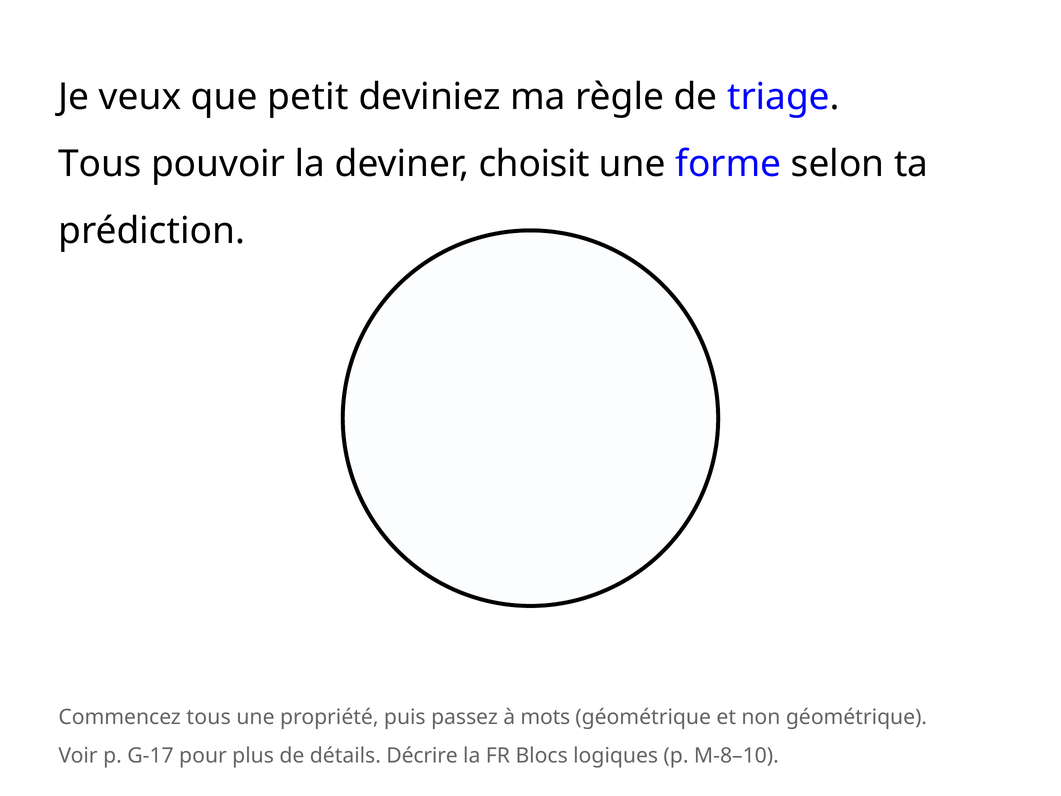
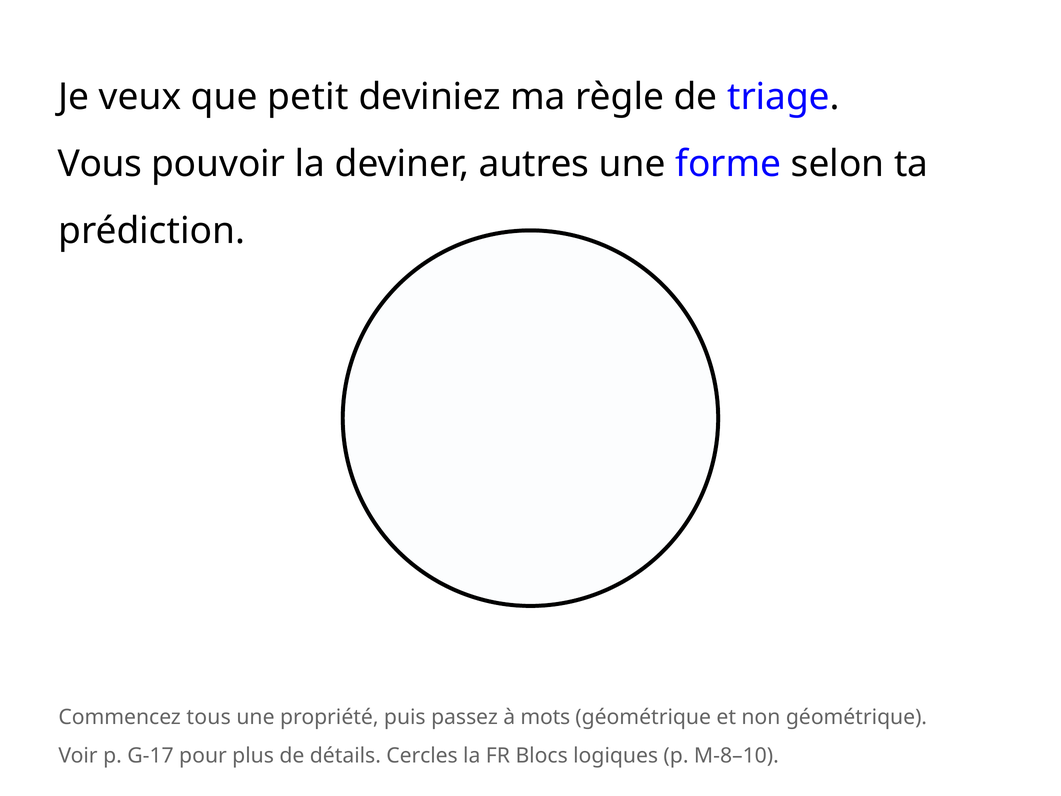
Tous: Tous -> Vous (100, 164)
choisit: choisit -> autres (534, 164)
Décrire: Décrire -> Cercles (422, 755)
